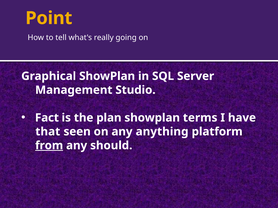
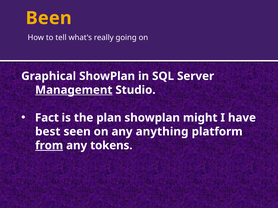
Point: Point -> Been (49, 18)
Management underline: none -> present (74, 90)
terms: terms -> might (200, 118)
that: that -> best (48, 132)
should: should -> tokens (111, 146)
